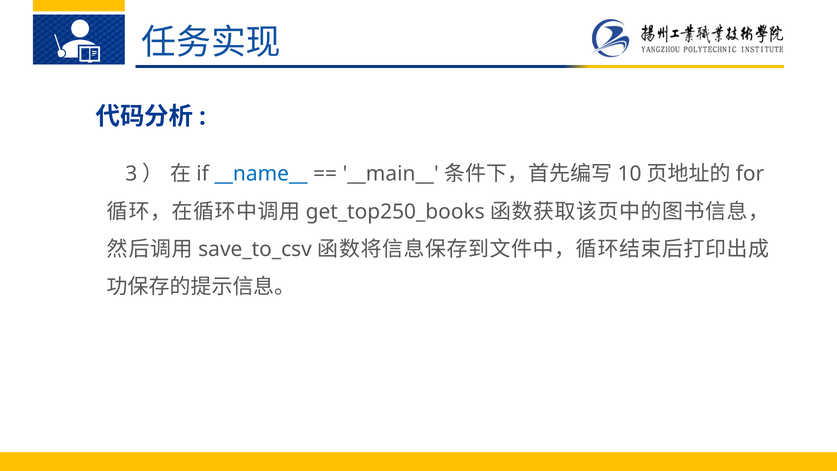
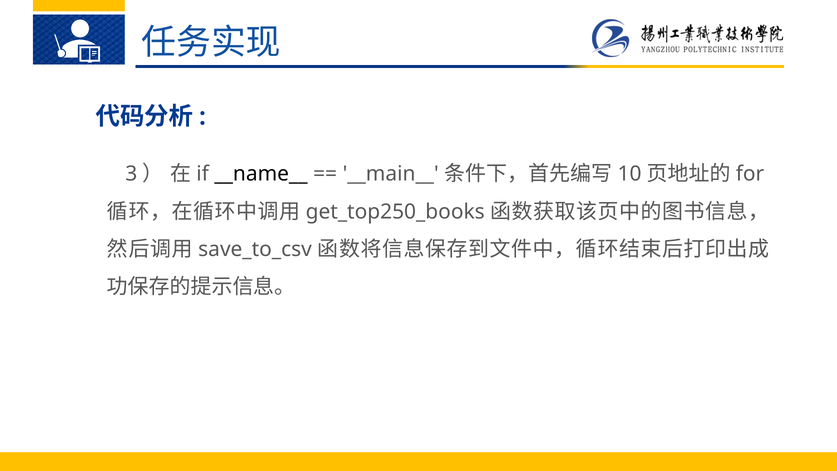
__name__ colour: blue -> black (261, 174)
